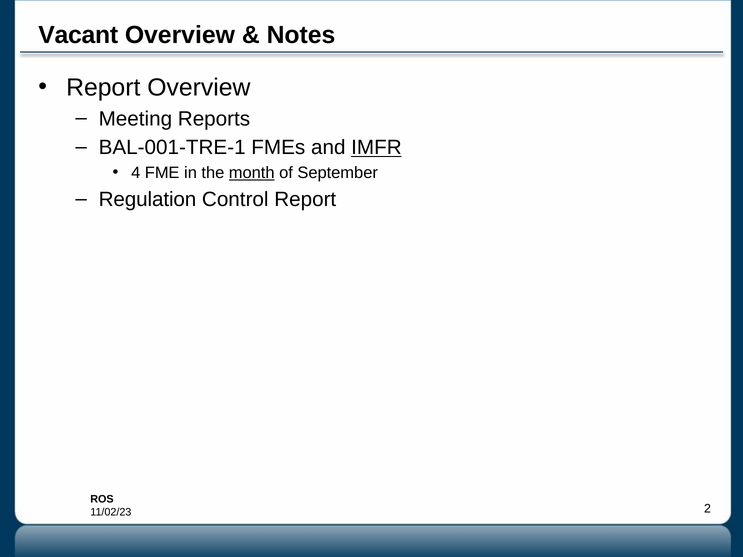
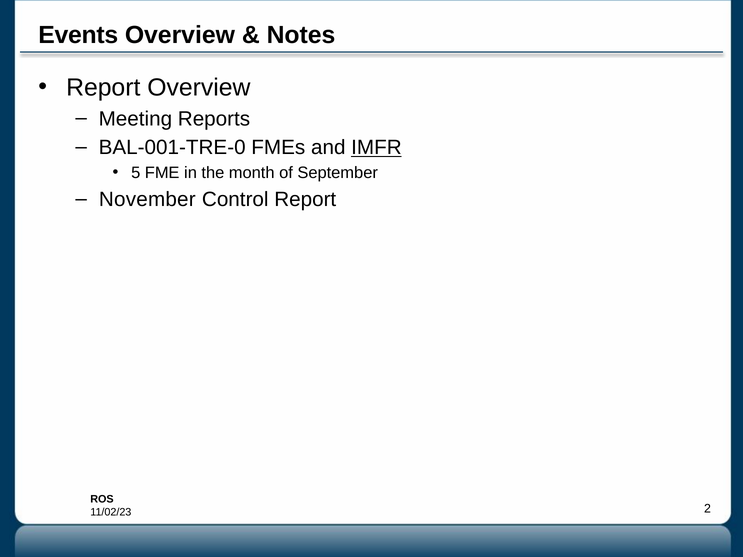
Vacant: Vacant -> Events (78, 35)
BAL-001-TRE-1: BAL-001-TRE-1 -> BAL-001-TRE-0 (172, 148)
4: 4 -> 5 (136, 173)
month underline: present -> none (252, 173)
Regulation: Regulation -> November (147, 200)
